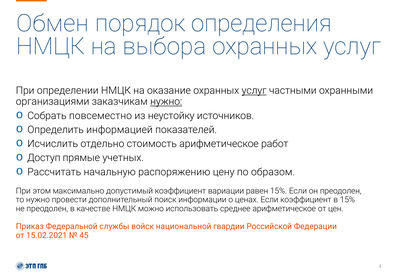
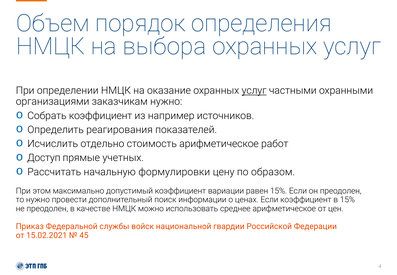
Обмен: Обмен -> Объем (53, 23)
нужно underline: present -> none (166, 102)
Собрать повсеместно: повсеместно -> коэффициент (101, 116)
неустойку: неустойку -> например (171, 116)
информацией: информацией -> реагирования (120, 130)
распоряжению: распоряжению -> формулировки (174, 172)
